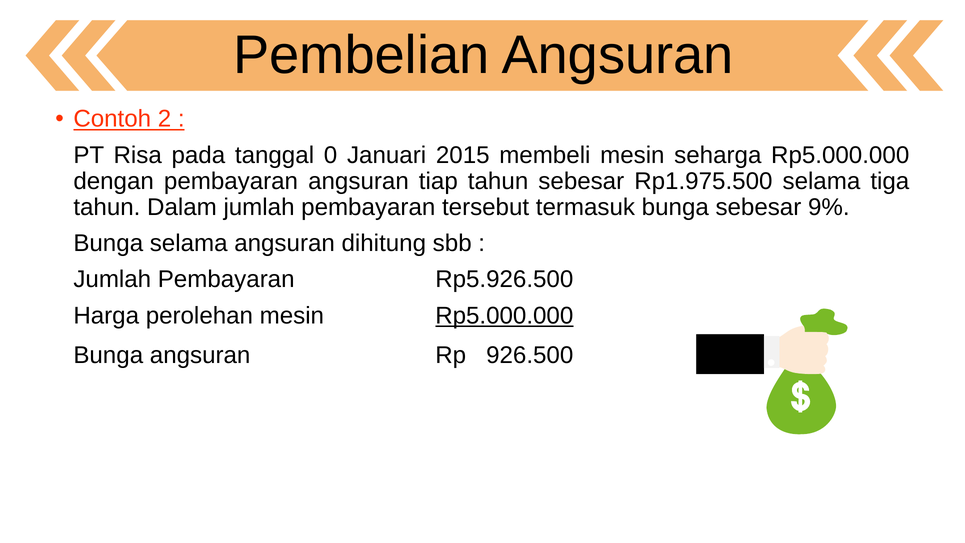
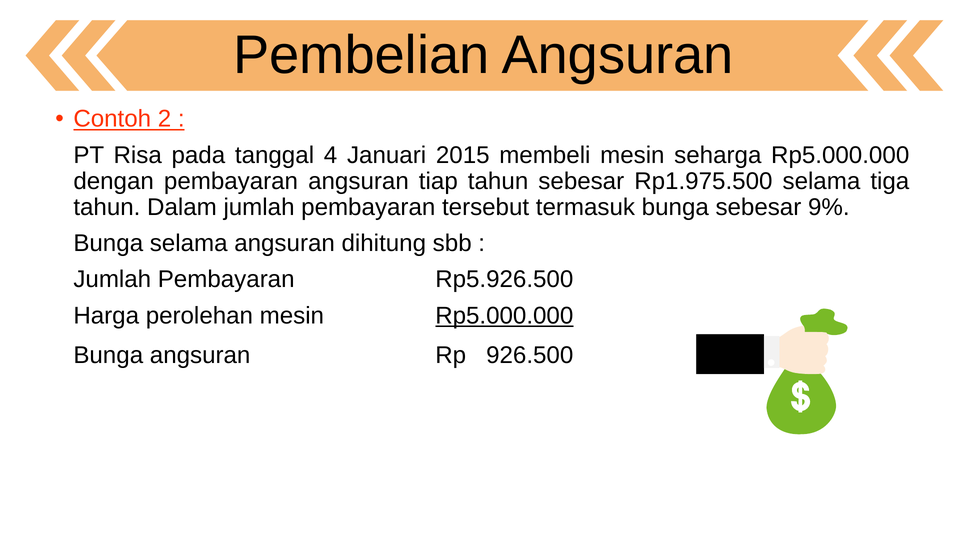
0: 0 -> 4 (331, 155)
